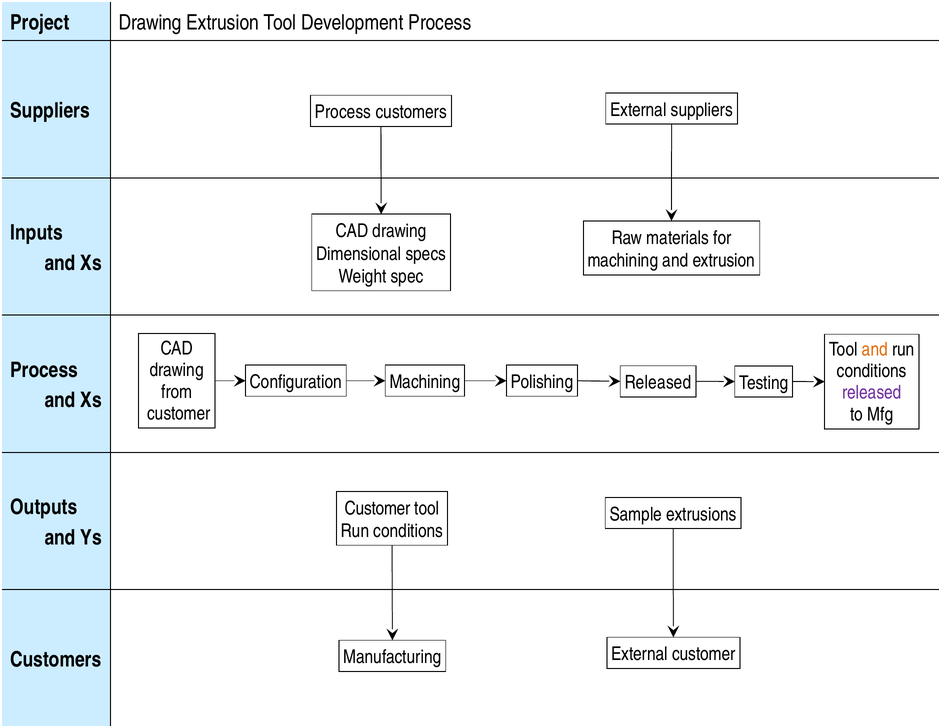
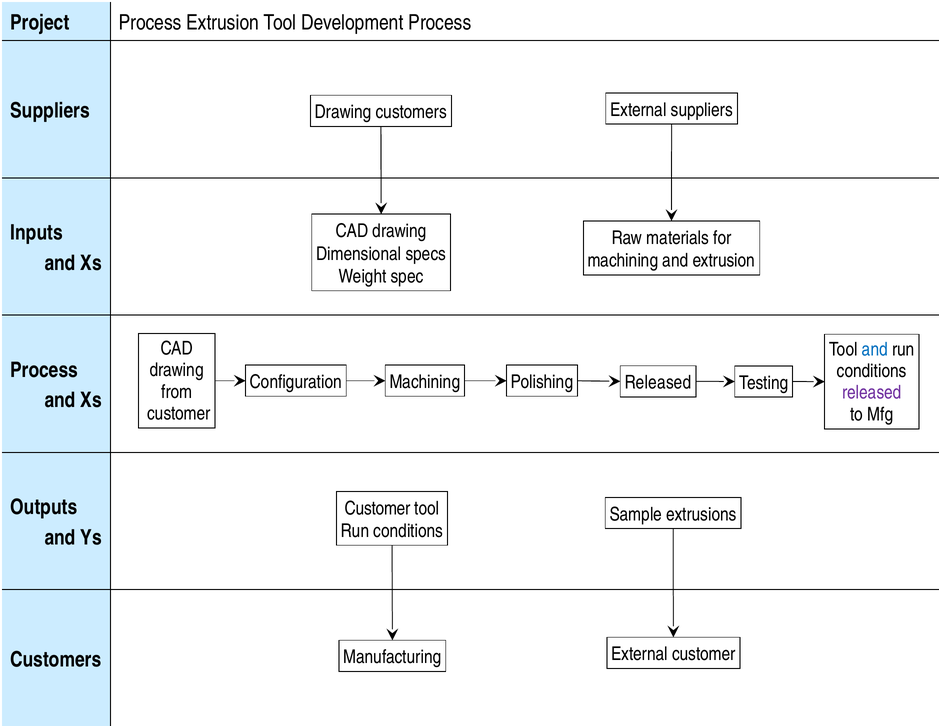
Project Drawing: Drawing -> Process (150, 23)
Process: Process -> Drawing (343, 112)
and colour: orange -> blue (875, 349)
